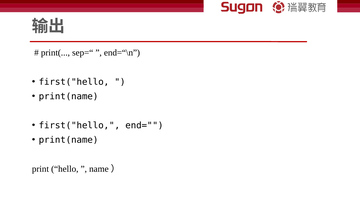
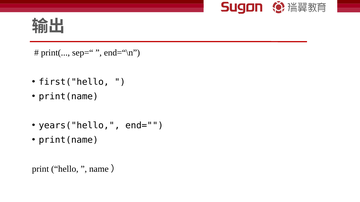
first("hello: first("hello -> years("hello (79, 126)
